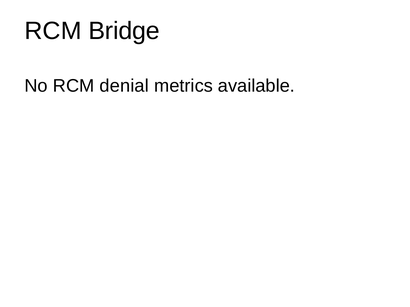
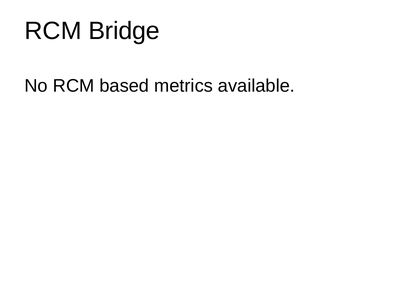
denial: denial -> based (124, 86)
